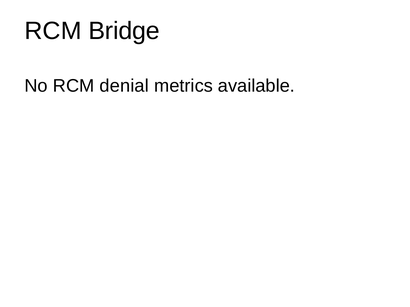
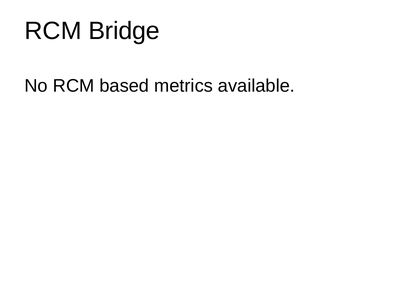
denial: denial -> based (124, 86)
